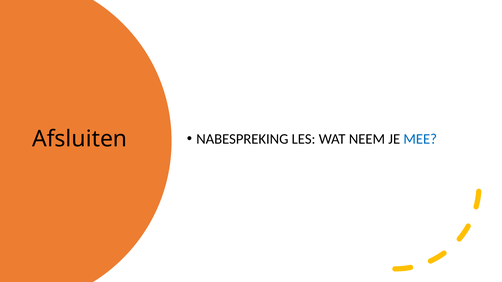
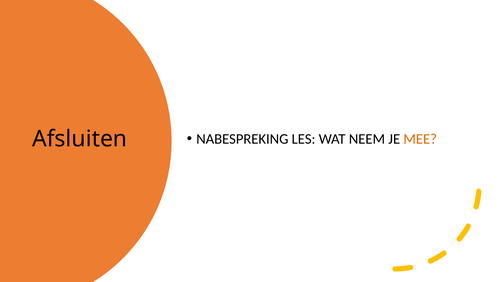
MEE colour: blue -> orange (420, 139)
